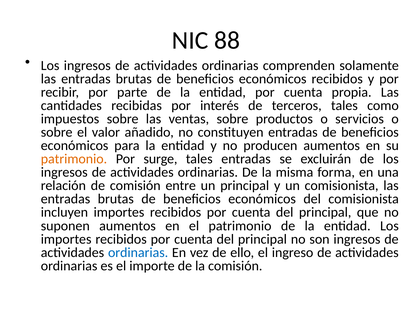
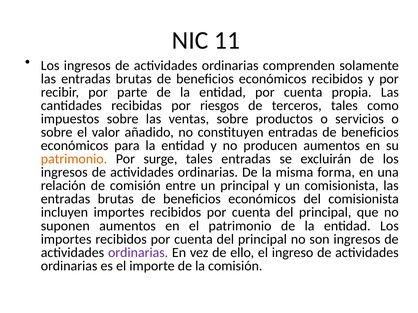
88: 88 -> 11 (227, 40)
interés: interés -> riesgos (220, 106)
ordinarias colour: blue -> purple (138, 253)
